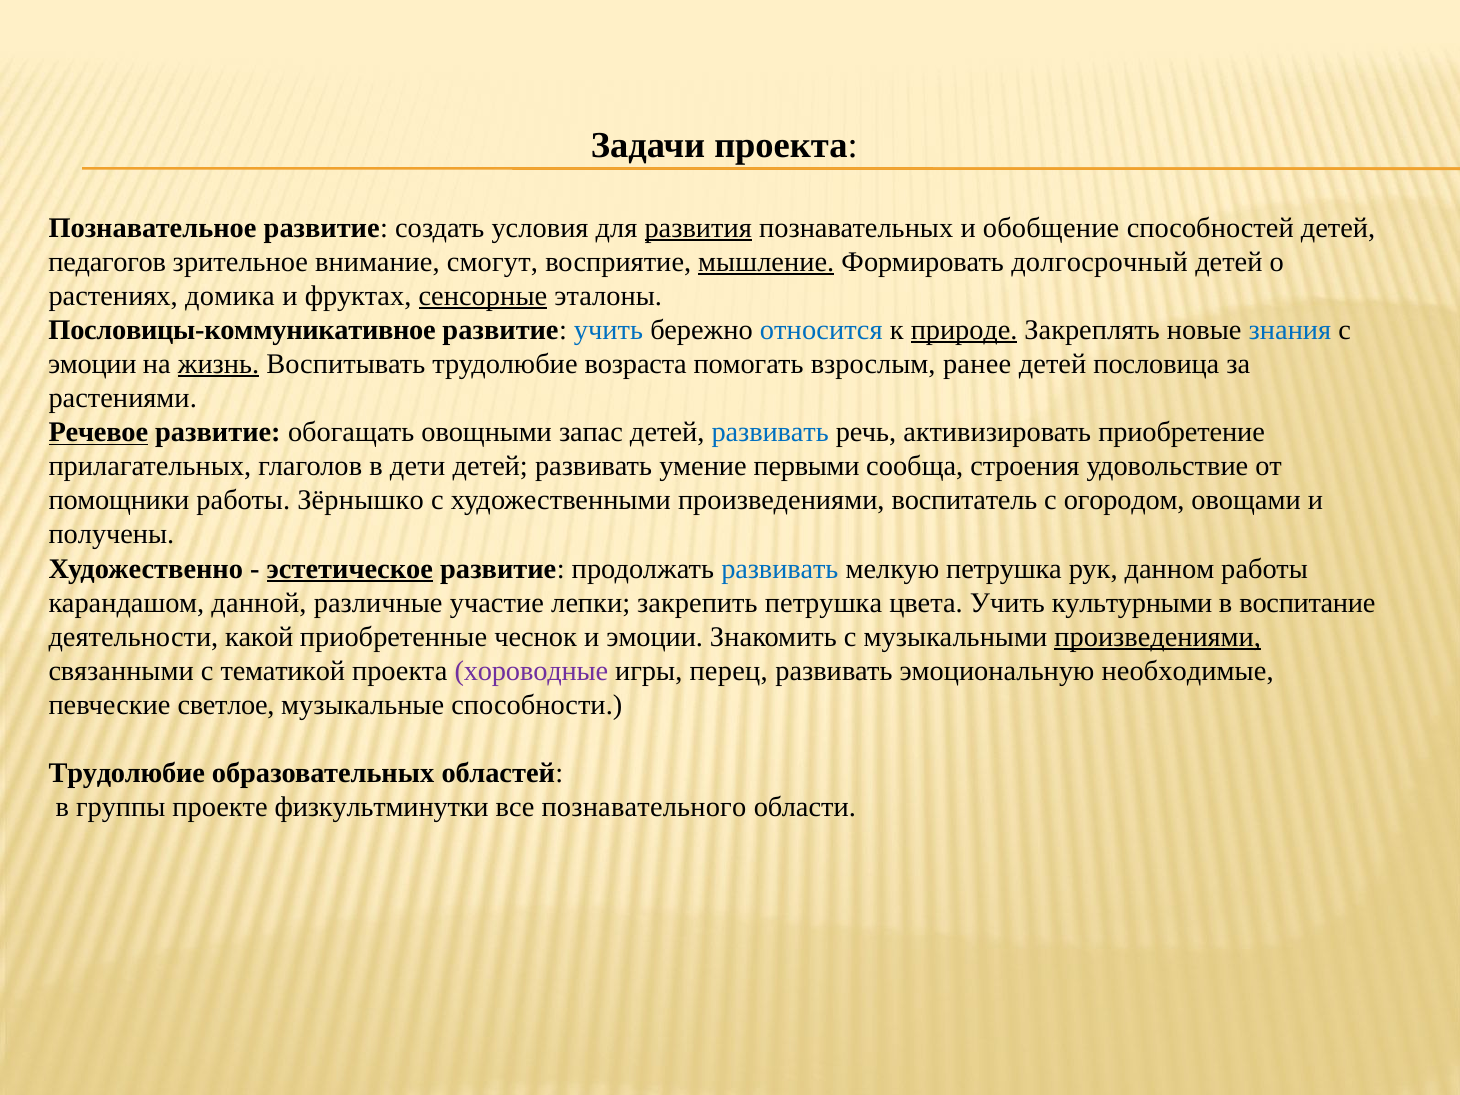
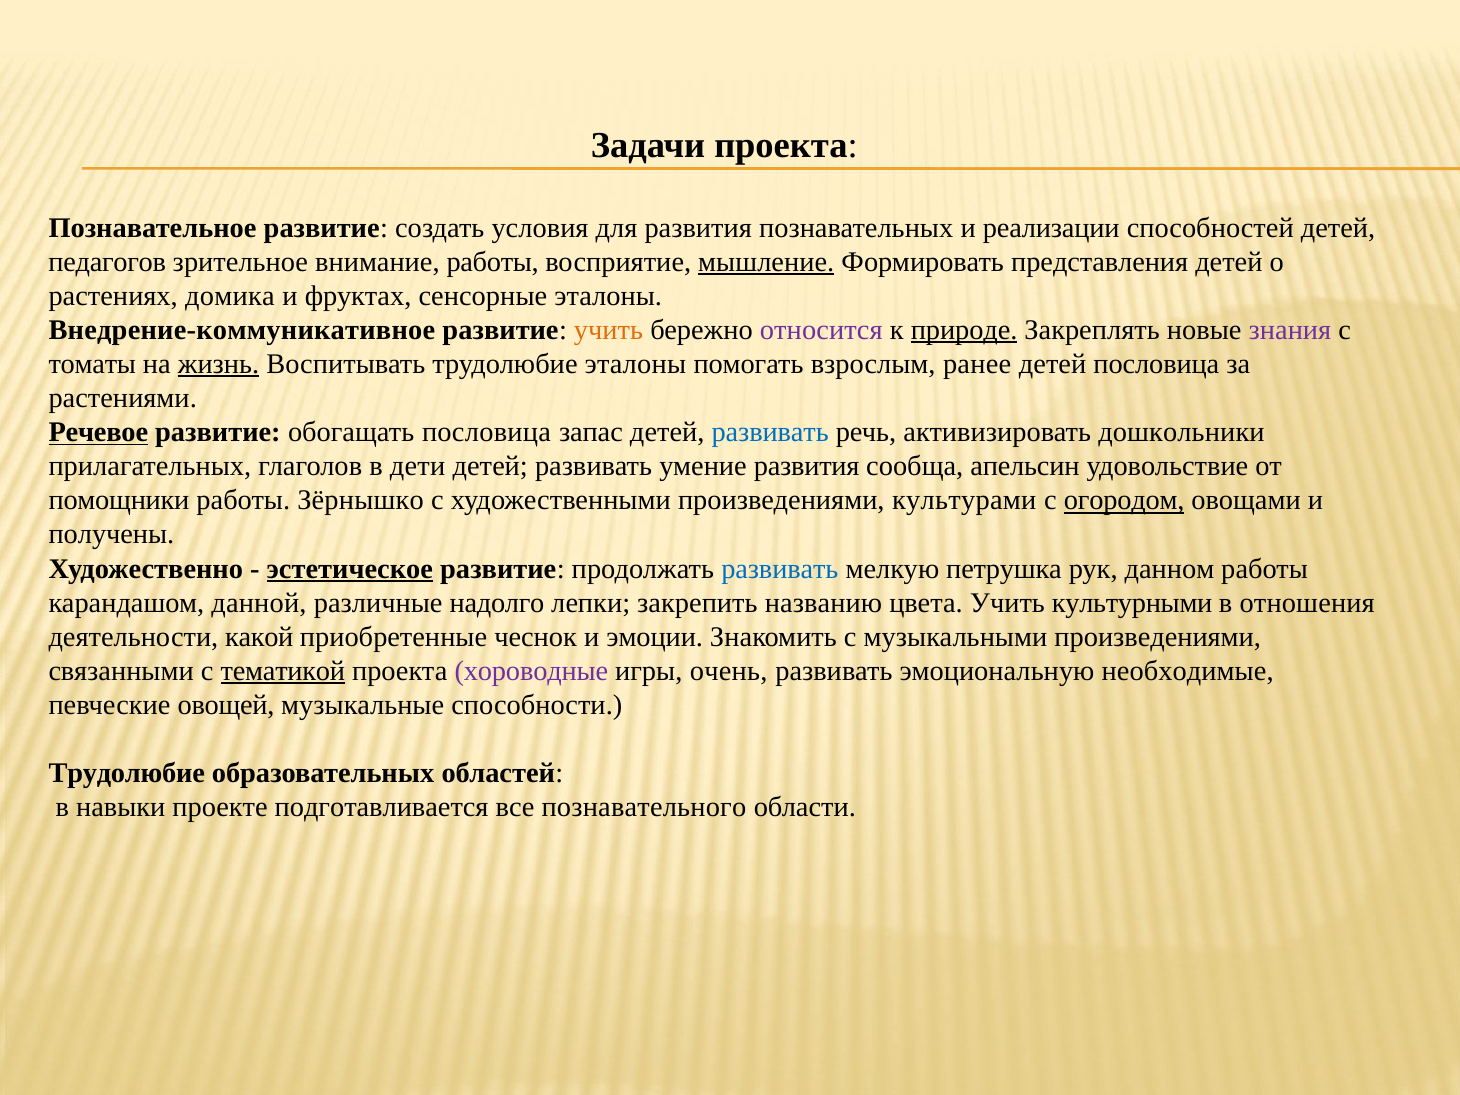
развития underline: present -> none (698, 228)
обобщение: обобщение -> реализации (1051, 228)
внимание смогут: смогут -> работы (493, 262)
долгосрочный: долгосрочный -> представления (1100, 262)
сенсорные underline: present -> none (483, 296)
Пословицы-коммуникативное: Пословицы-коммуникативное -> Внедрение-коммуникативное (242, 330)
учить colour: blue -> orange (608, 330)
относится colour: blue -> purple (821, 330)
знания colour: blue -> purple (1290, 330)
эмоции: эмоции -> томаты (92, 364)
трудолюбие возраста: возраста -> эталоны (635, 364)
обогащать овощными: овощными -> пословица (486, 432)
приобретение: приобретение -> дошкольники (1181, 432)
умение первыми: первыми -> развития (807, 466)
строения: строения -> апельсин (1025, 466)
воспитатель: воспитатель -> культурами (964, 500)
огородом underline: none -> present (1124, 500)
участие: участие -> надолго (497, 603)
закрепить петрушка: петрушка -> названию (823, 603)
воспитание: воспитание -> отношения (1307, 603)
произведениями underline: present -> none (1158, 637)
тематикой underline: none -> present (283, 671)
перец: перец -> очень (729, 671)
светлое: светлое -> овощей (226, 705)
группы: группы -> навыки (121, 807)
физкультминутки: физкультминутки -> подготавливается (382, 807)
